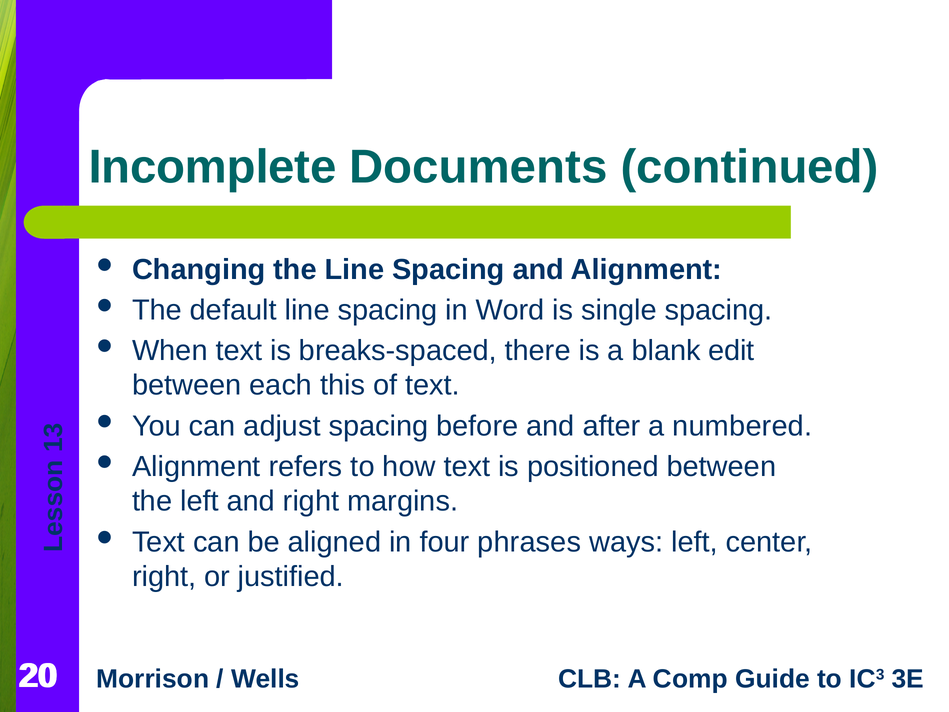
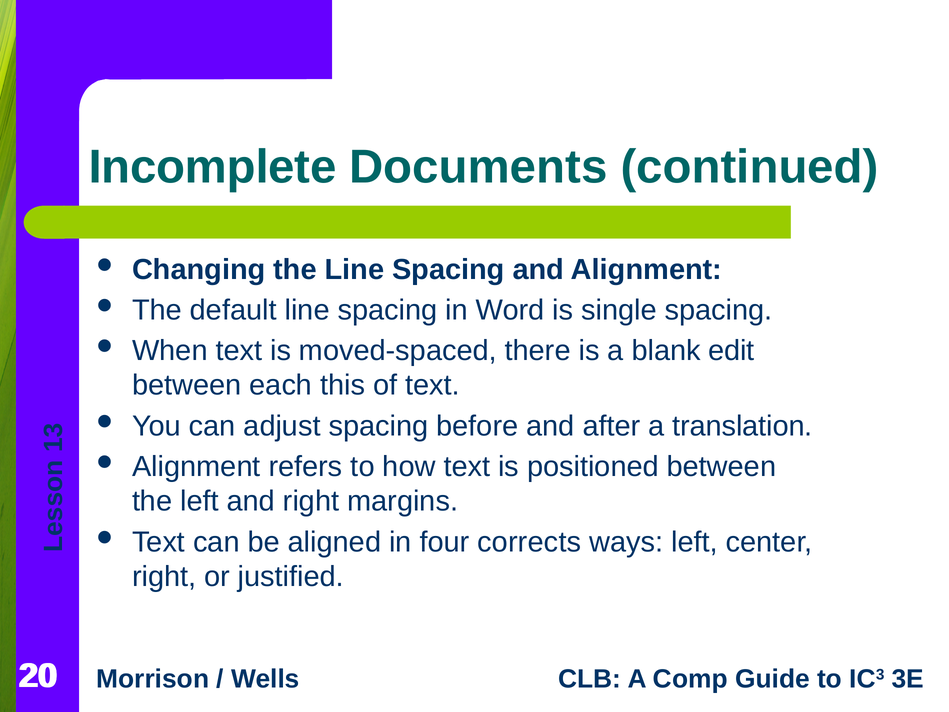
breaks-spaced: breaks-spaced -> moved-spaced (398, 350)
numbered: numbered -> translation (742, 426)
phrases: phrases -> corrects (529, 542)
